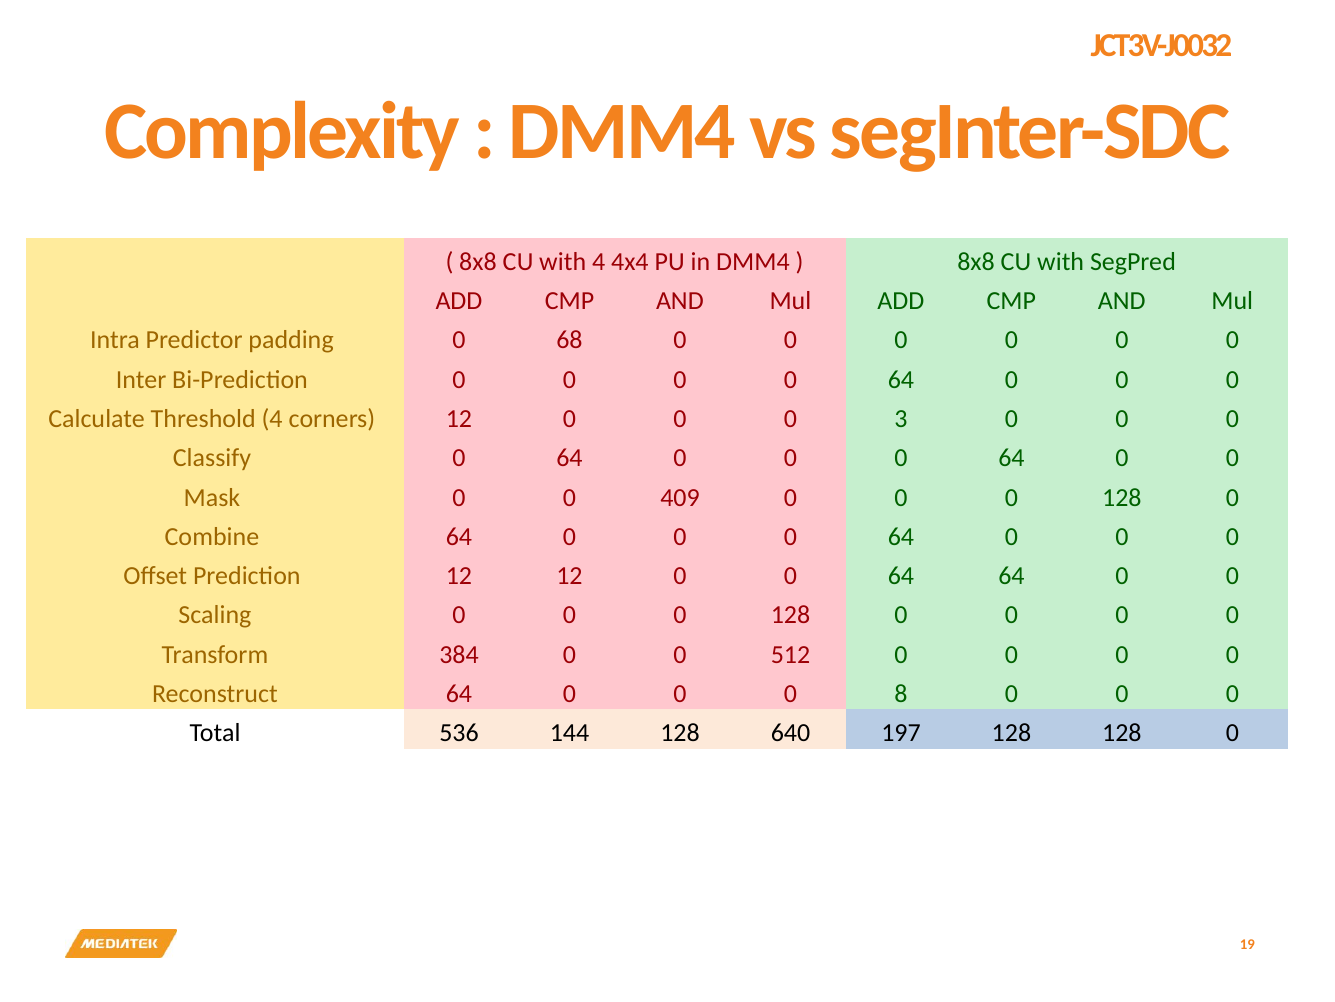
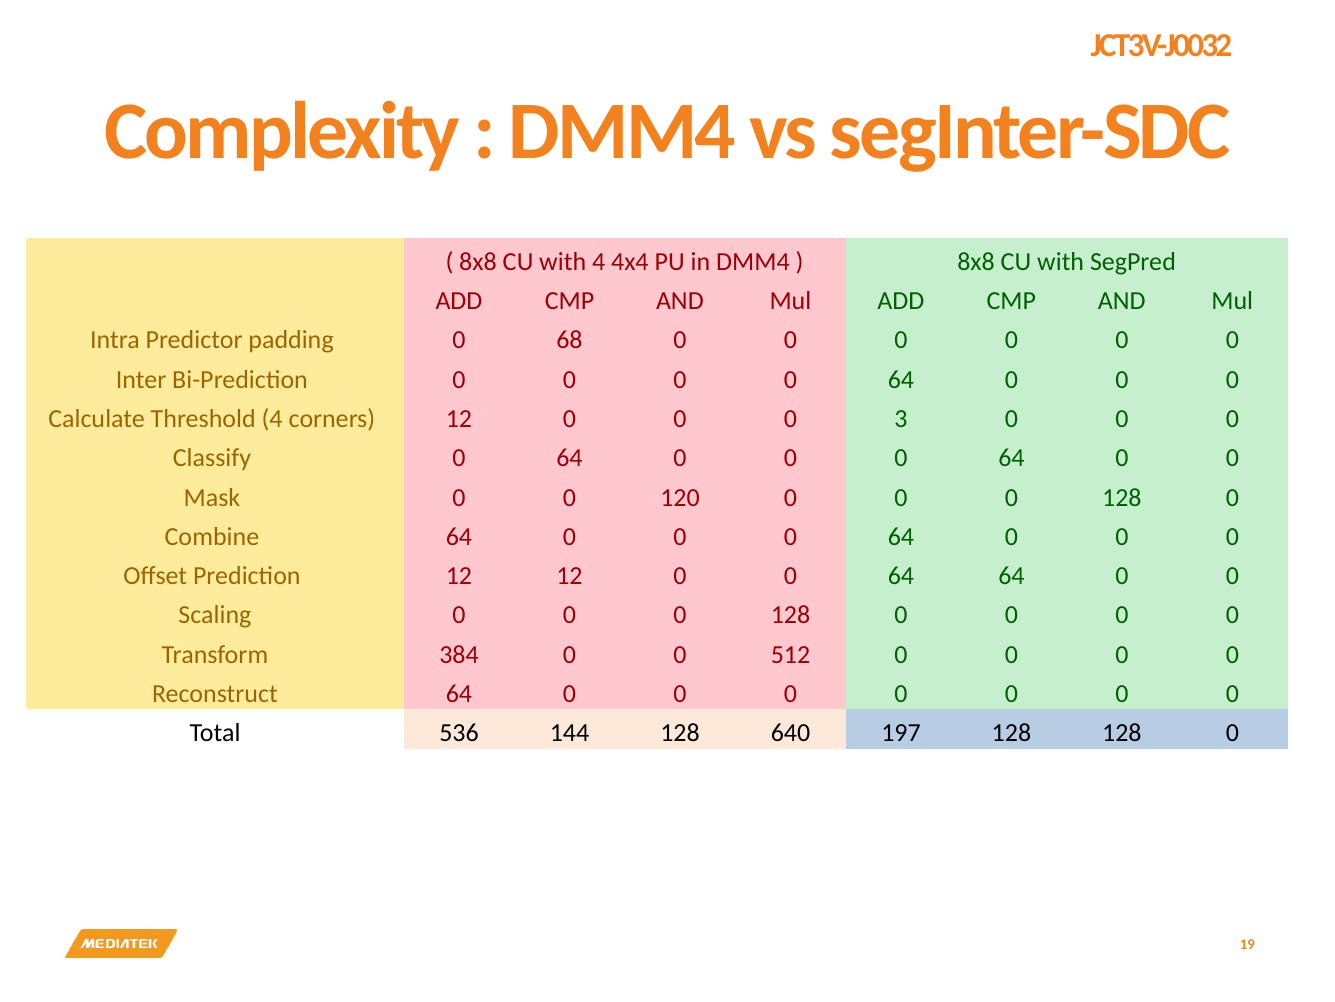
409: 409 -> 120 (680, 497)
8: 8 -> 0 (901, 693)
